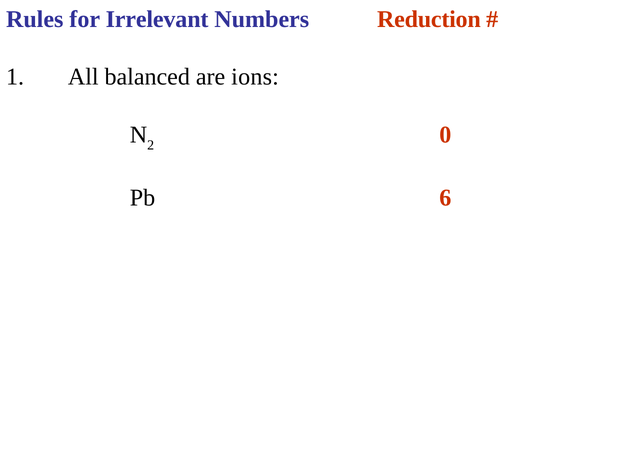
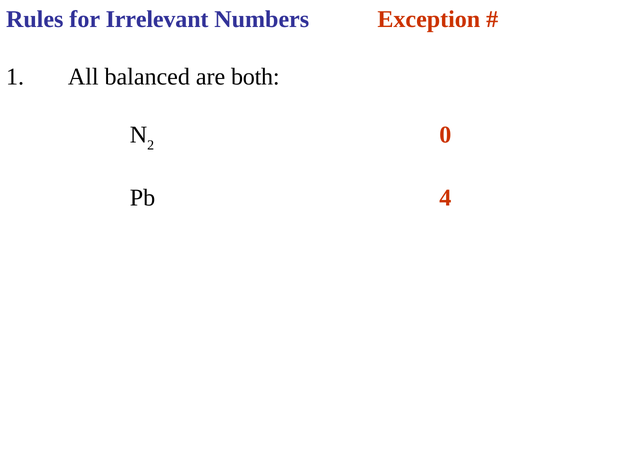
Reduction: Reduction -> Exception (429, 19)
ions: ions -> both (255, 77)
6: 6 -> 4 (445, 198)
